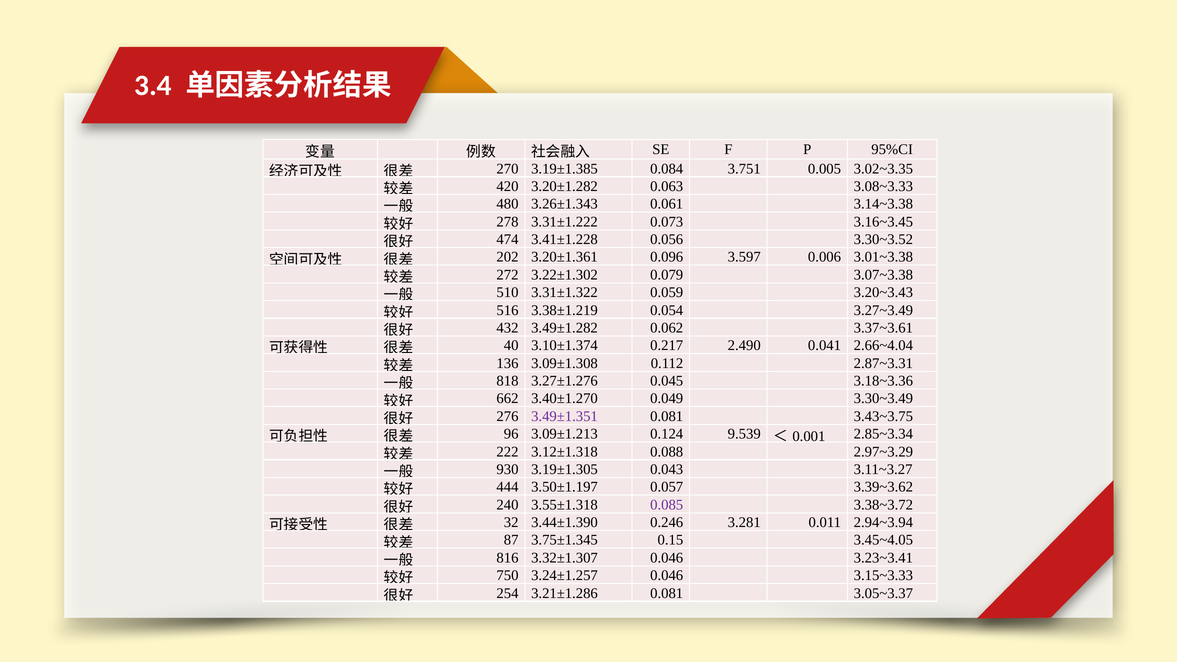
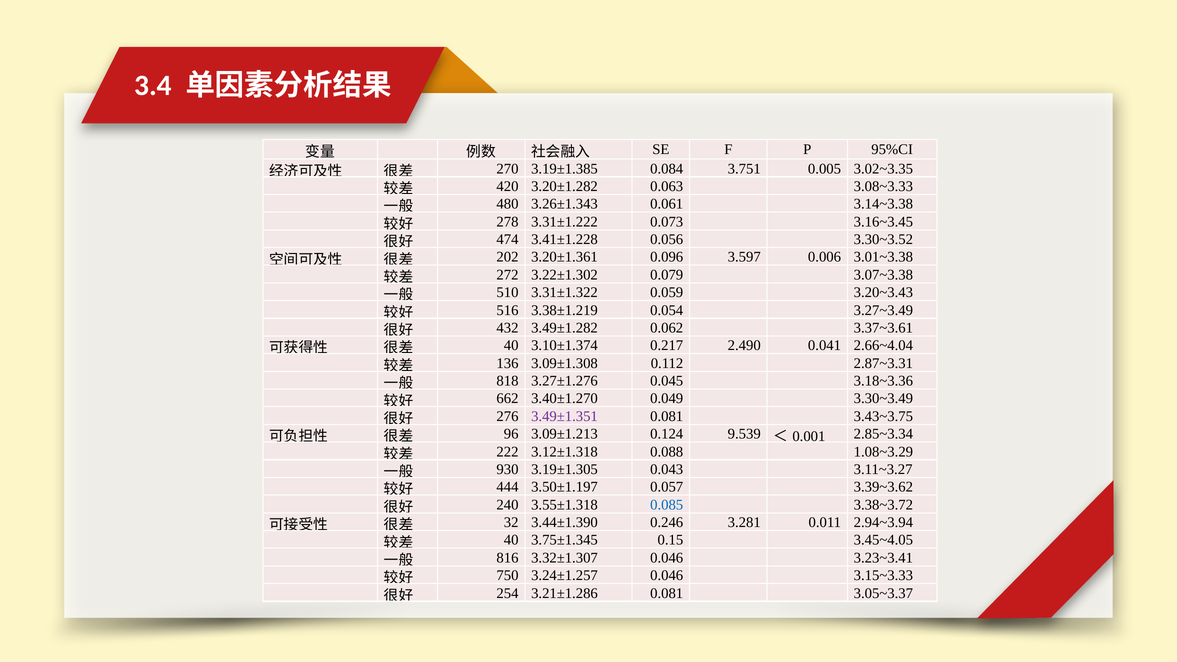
2.97~3.29: 2.97~3.29 -> 1.08~3.29 (883, 452)
0.085 colour: purple -> blue (667, 505)
87: 87 -> 40 (511, 540)
